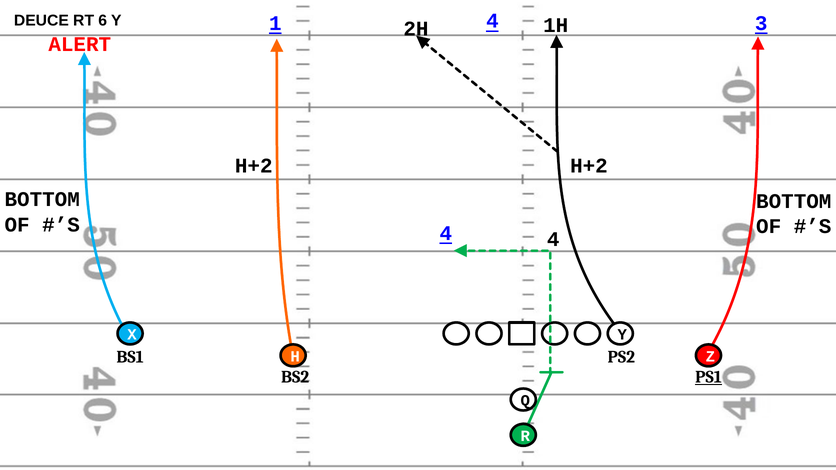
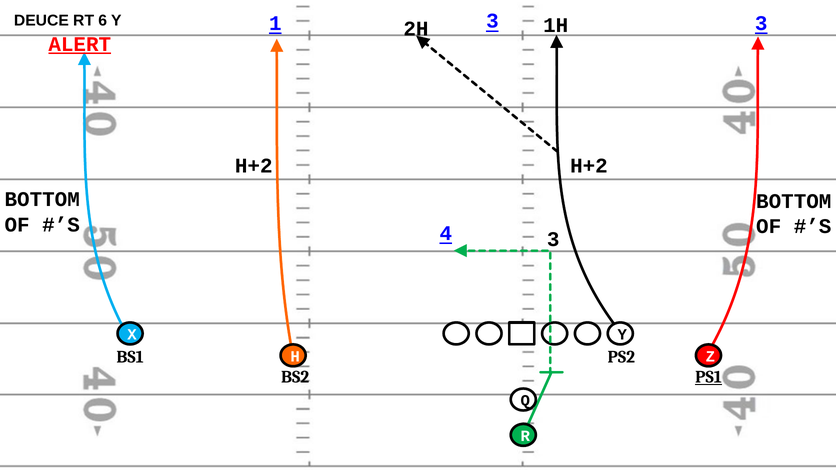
1 4: 4 -> 3 (492, 21)
ALERT underline: none -> present (80, 44)
4: 4 -> 3 (553, 240)
